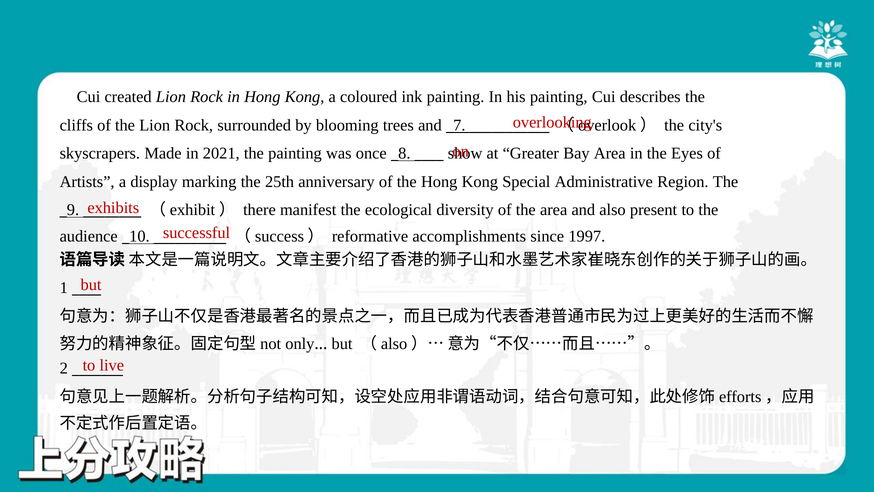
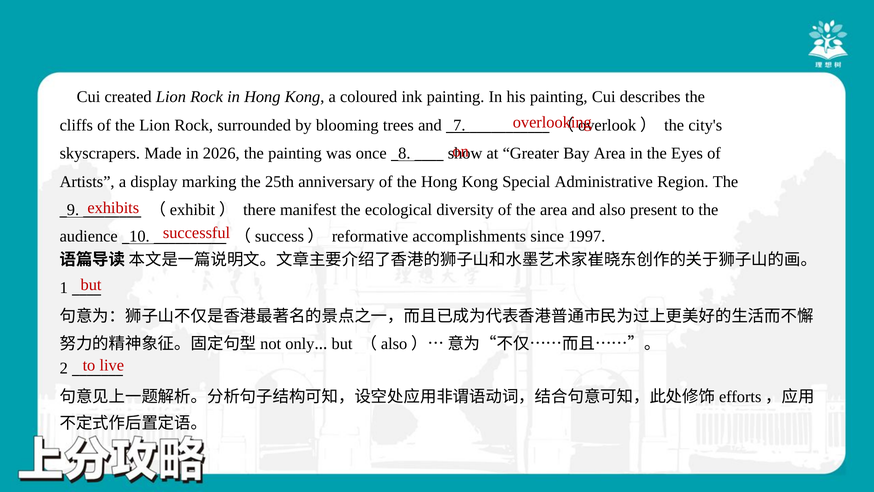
2021: 2021 -> 2026 (221, 153)
